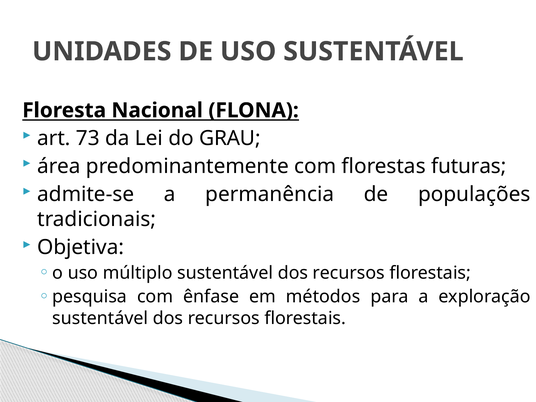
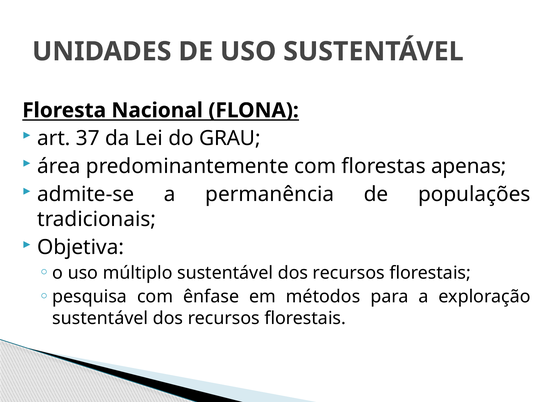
73: 73 -> 37 (88, 138)
futuras: futuras -> apenas (469, 166)
